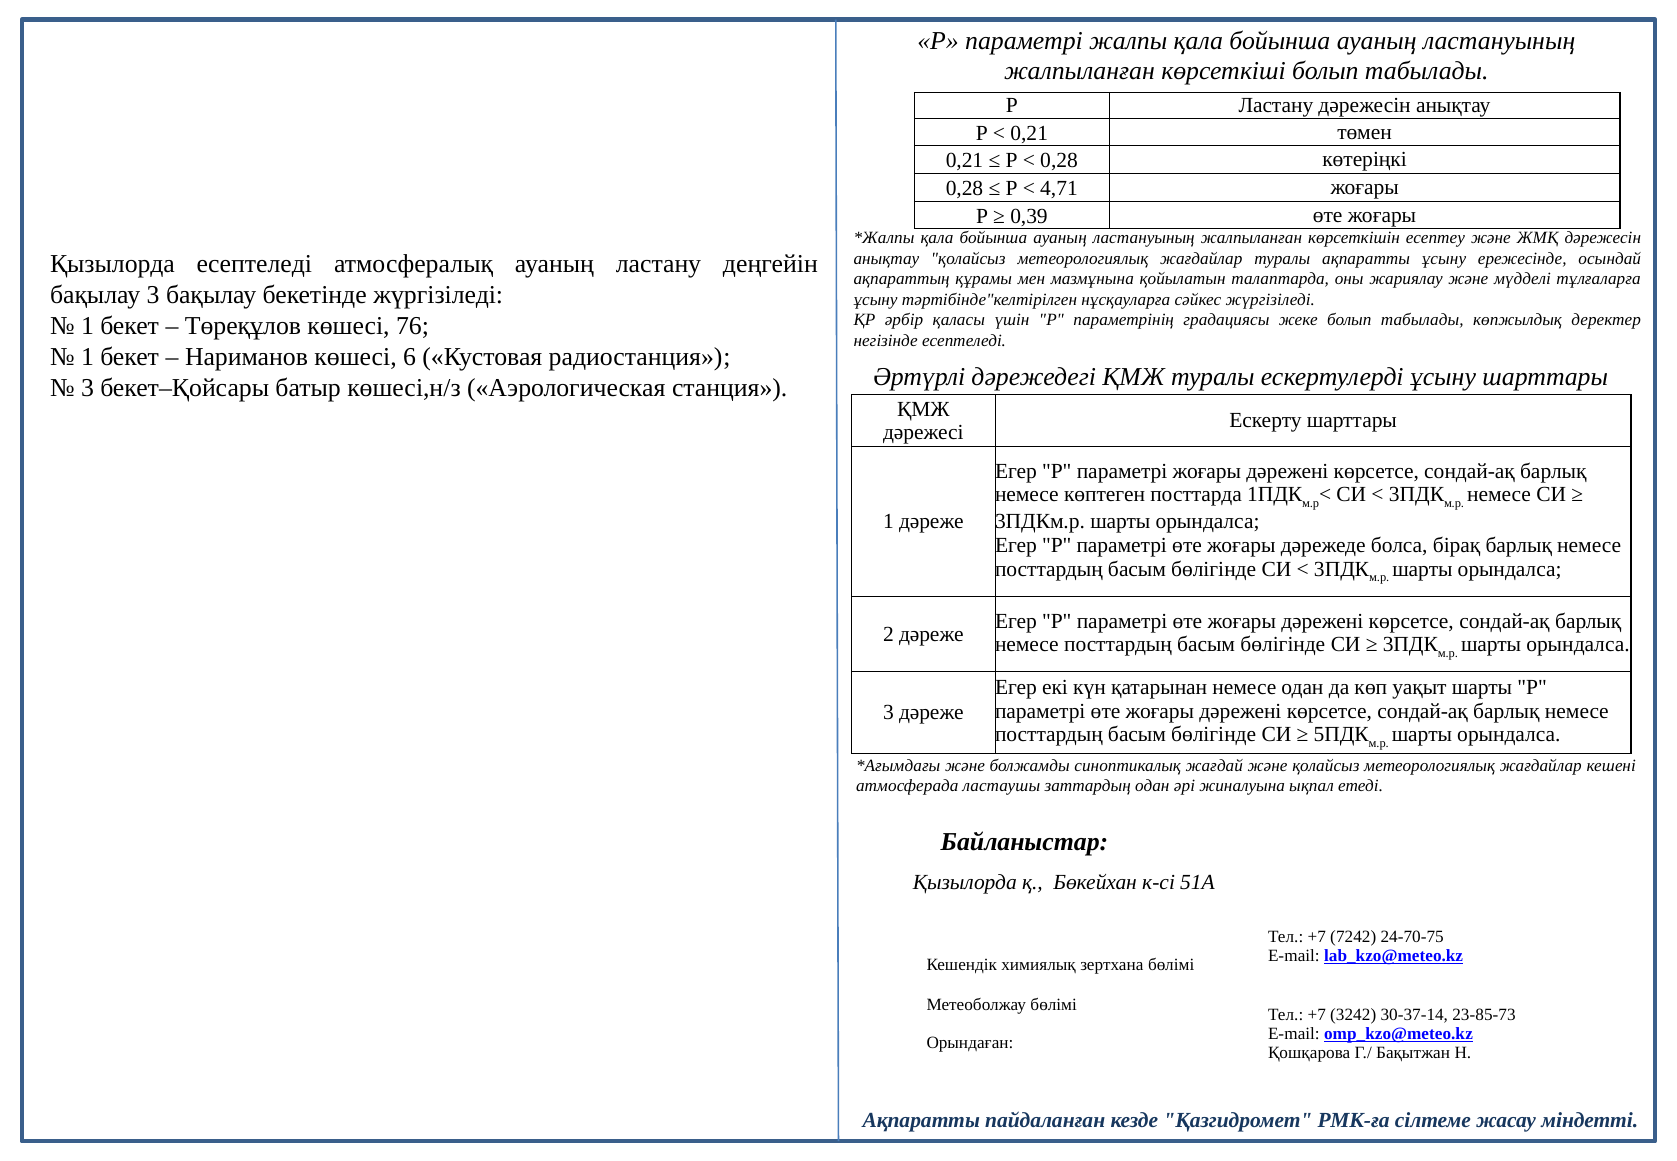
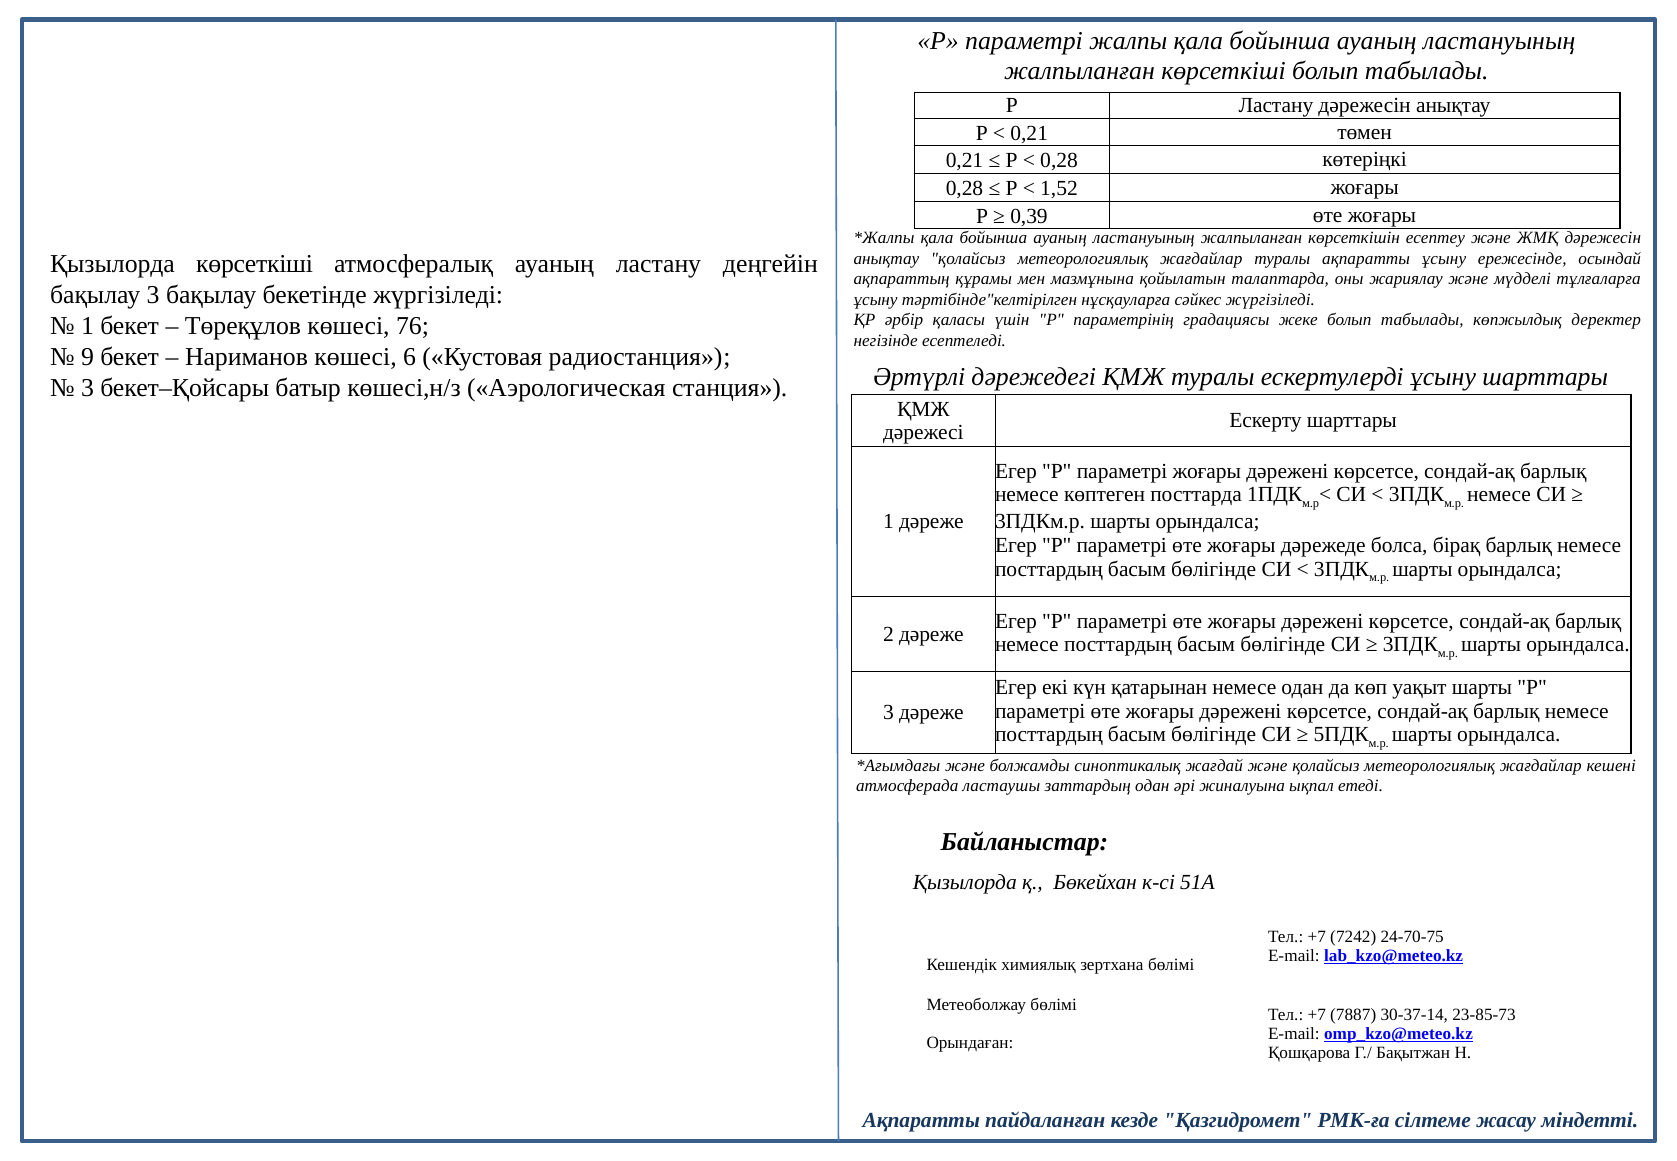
4,71: 4,71 -> 1,52 (1059, 188)
Қызылорда есептеледі: есептеледі -> көрсеткіші (255, 264)
1: 1 -> 9 (88, 357)
3242: 3242 -> 7887 (1353, 1015)
